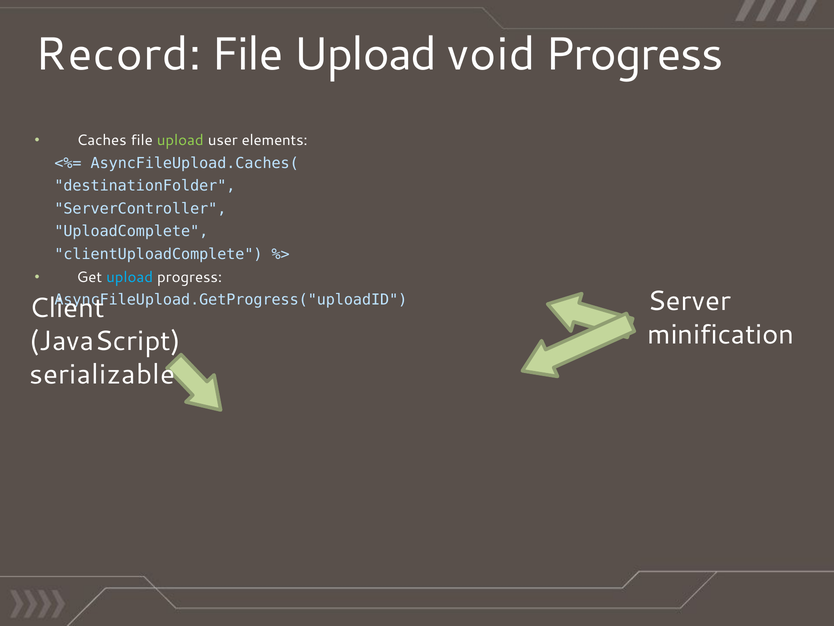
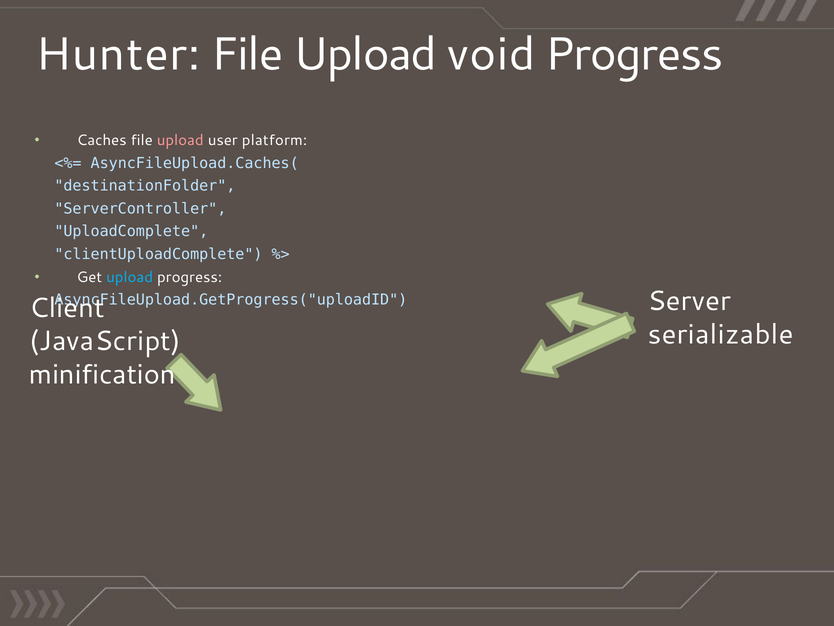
Record: Record -> Hunter (118, 54)
upload colour: light green -> pink (180, 140)
elements: elements -> platform (274, 140)
minification: minification -> serializable (721, 334)
serializable: serializable -> minification (102, 374)
